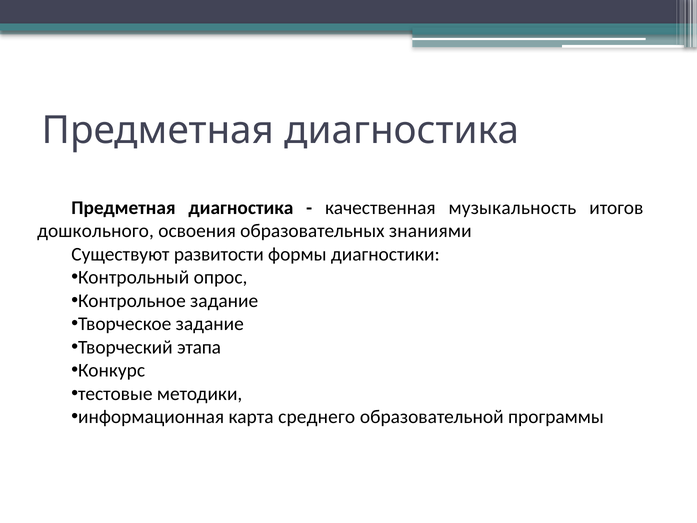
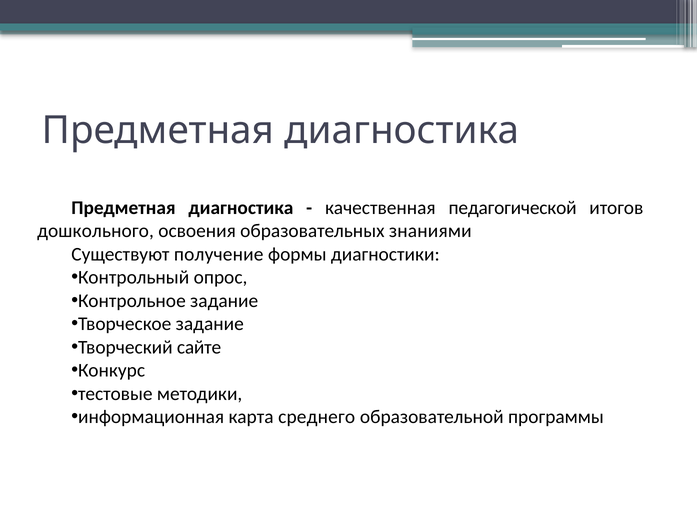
музыкальность: музыкальность -> педагогической (513, 208)
развитости: развитости -> получение (219, 254)
этапа: этапа -> сайте (199, 347)
